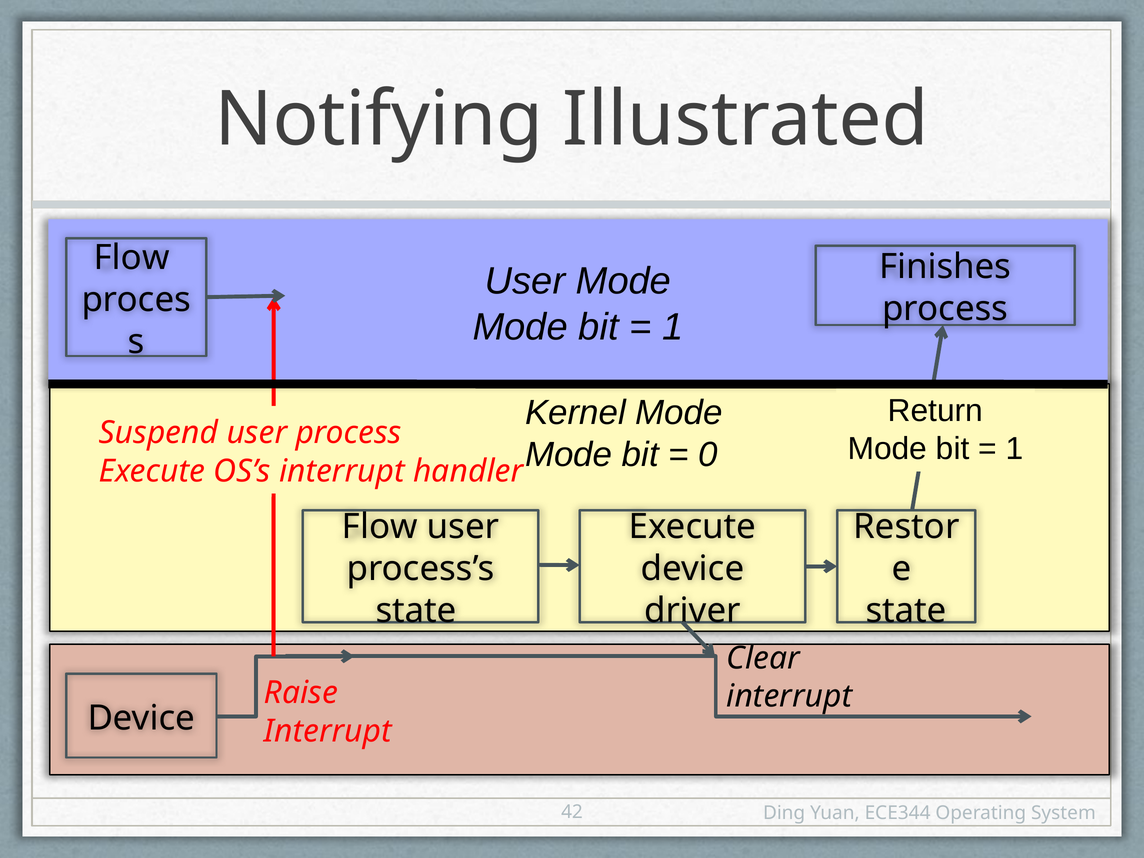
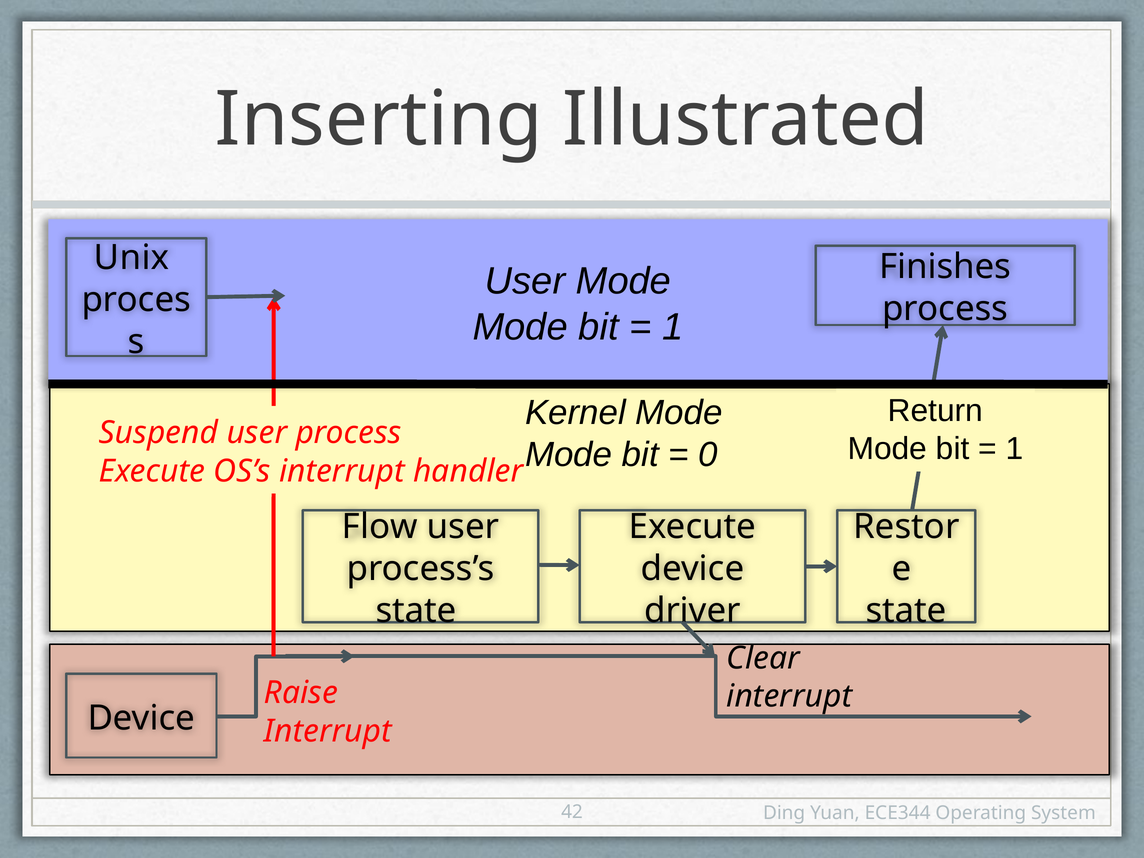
Notifying: Notifying -> Inserting (379, 120)
Flow: Flow -> Unix (132, 258)
